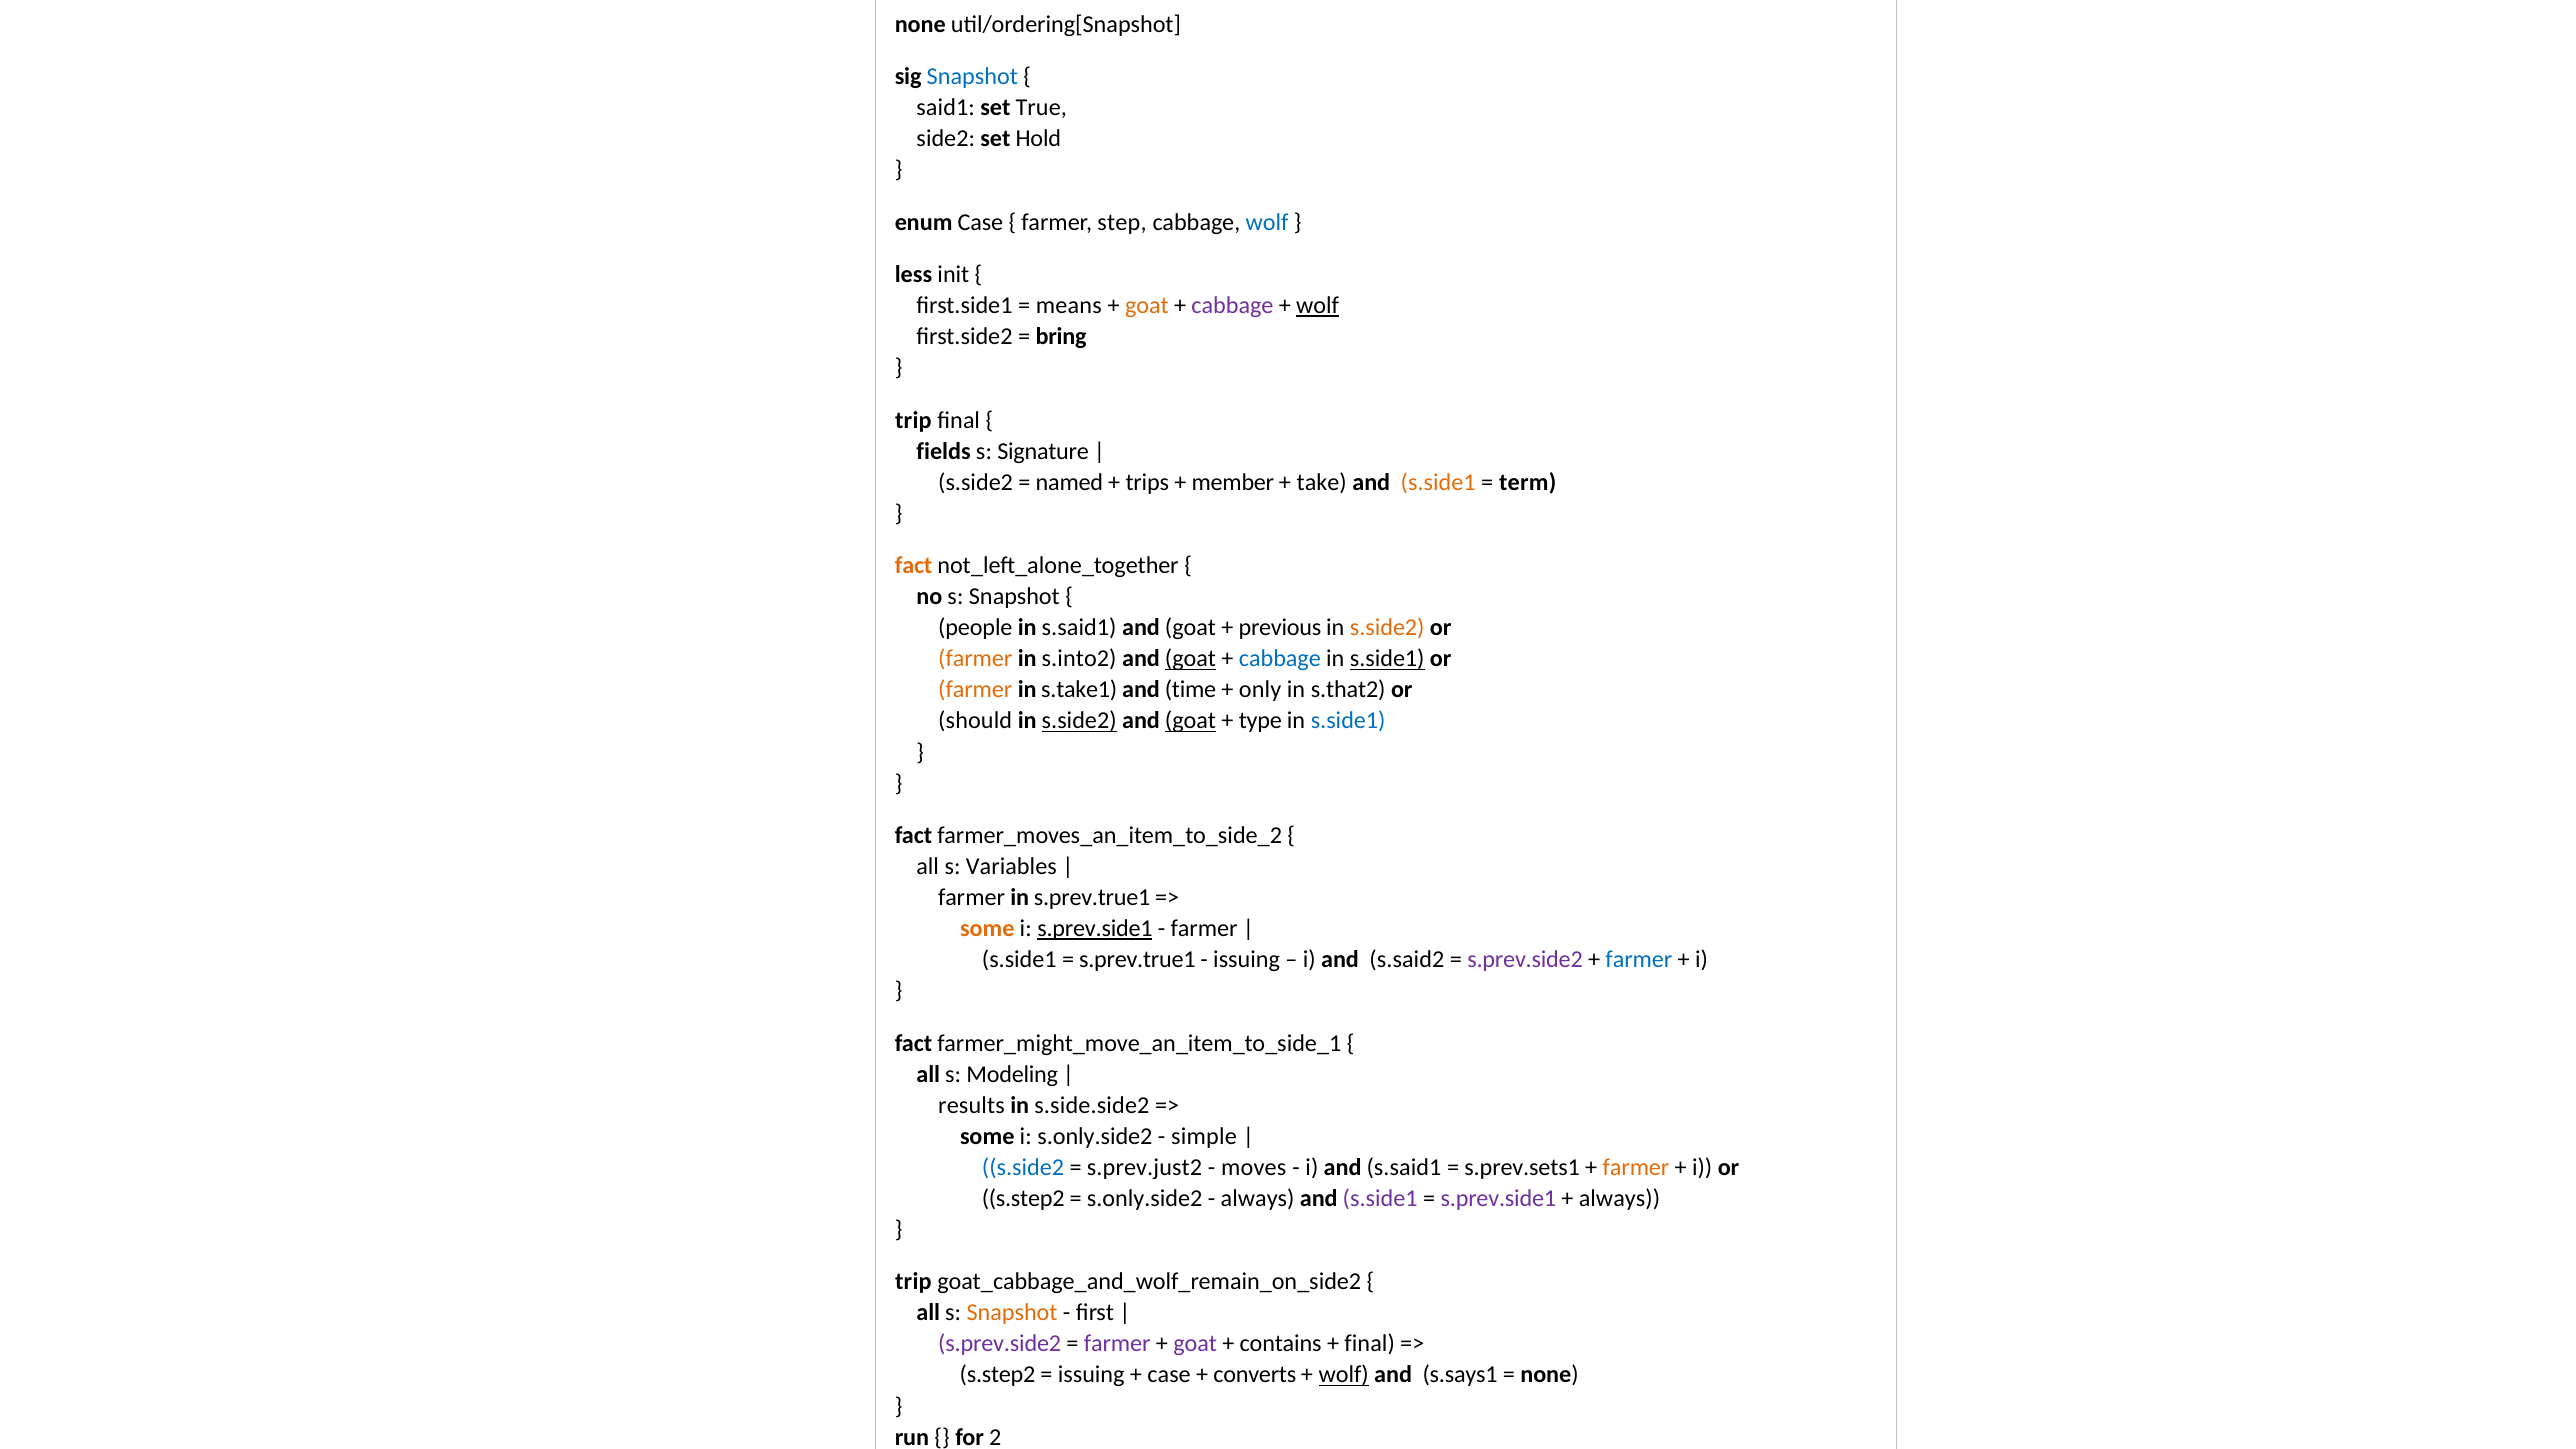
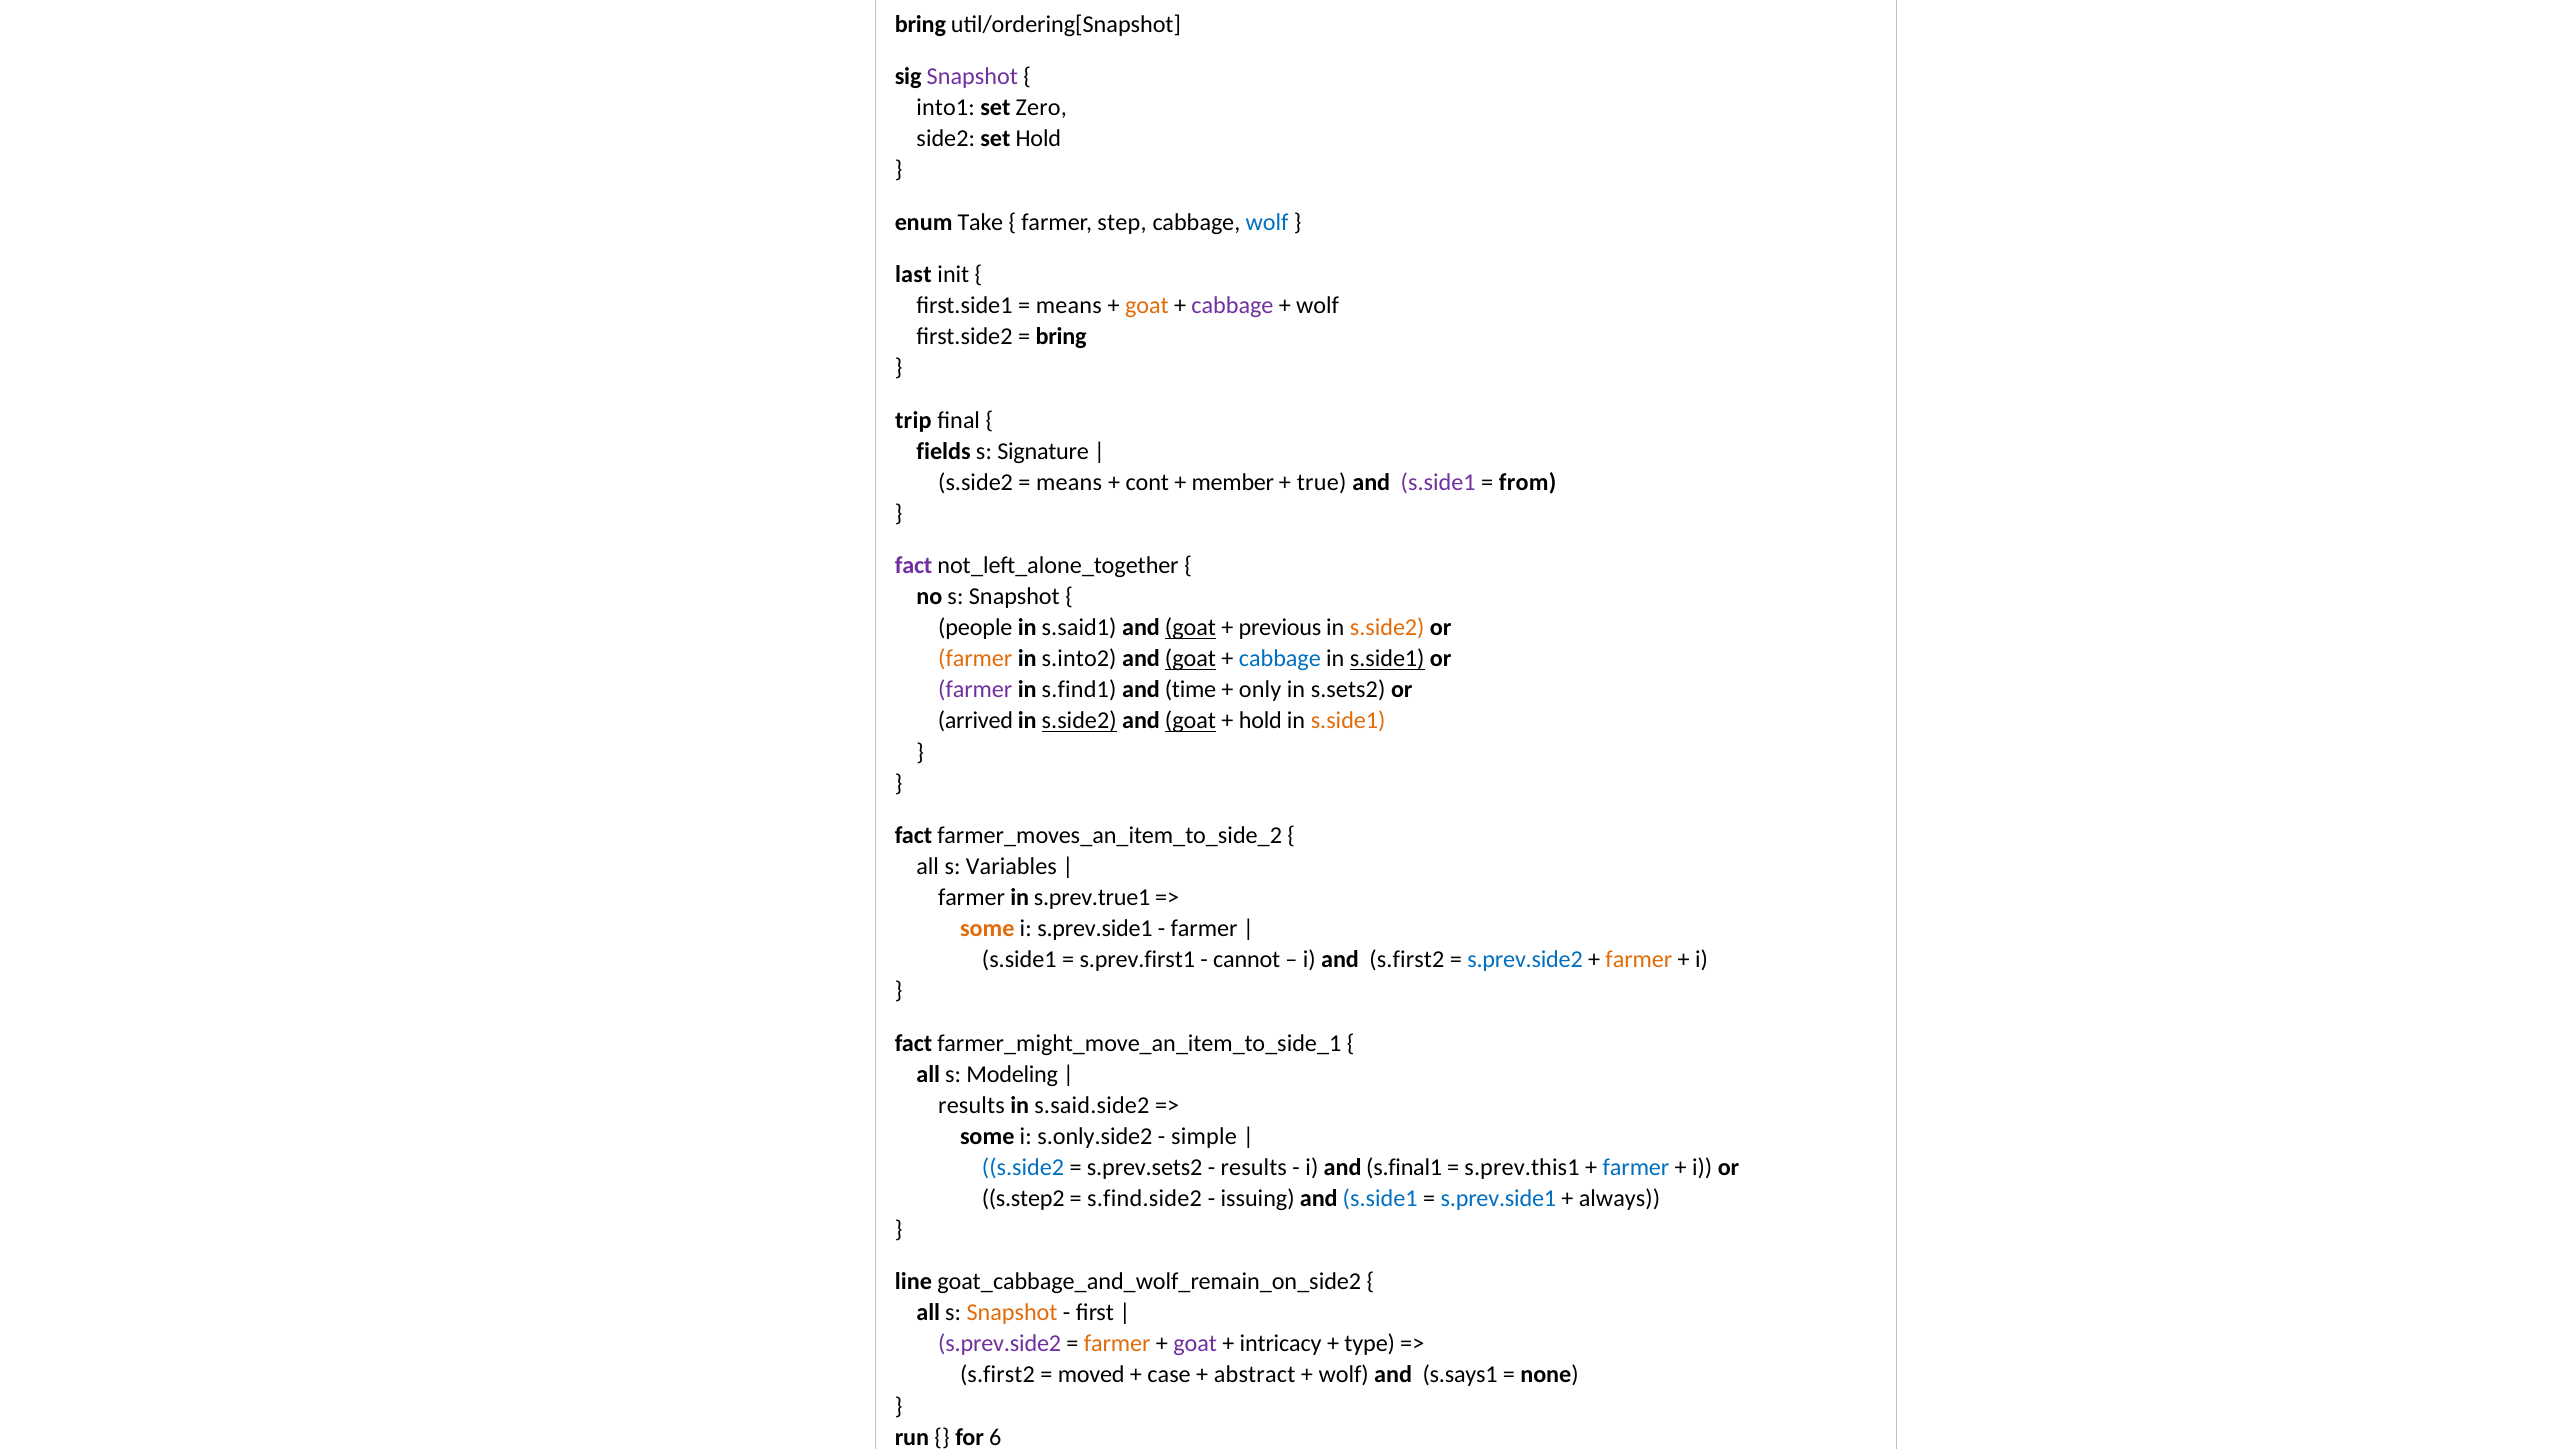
none: none -> bring (920, 24)
Snapshot colour: blue -> purple (972, 77)
said1: said1 -> into1 (946, 108)
True: True -> Zero (1041, 108)
enum Case: Case -> Take (980, 222)
less: less -> last (913, 275)
wolf underline: present -> none (1318, 306)
named: named -> means (1069, 482)
trips: trips -> cont (1147, 482)
take: take -> true (1322, 482)
s.side1 colour: orange -> purple (1438, 482)
term: term -> from (1528, 482)
fact colour: orange -> purple (914, 566)
goat underline: none -> present (1190, 628)
farmer colour: orange -> purple (975, 690)
s.take1: s.take1 -> s.find1 (1079, 690)
s.that2: s.that2 -> s.sets2 (1348, 690)
should: should -> arrived (975, 721)
type: type -> hold (1260, 721)
s.side1 colour: blue -> orange (1348, 721)
s.prev.side1 underline: present -> none (1095, 929)
s.prev.true1: s.prev.true1 -> s.prev.first1 (1137, 960)
issuing: issuing -> cannot (1247, 960)
and s.said2: s.said2 -> s.first2 (1407, 960)
s.prev.side2 colour: purple -> blue (1525, 960)
farmer colour: blue -> orange (1639, 960)
s.side.side2: s.side.side2 -> s.said.side2 (1092, 1105)
s.prev.just2: s.prev.just2 -> s.prev.sets2 (1145, 1167)
moves: moves -> results (1254, 1167)
and s.said1: s.said1 -> s.final1 (1404, 1167)
s.prev.sets1: s.prev.sets1 -> s.prev.this1 (1522, 1167)
farmer colour: orange -> blue (1636, 1167)
s.only.side2: s.only.side2 -> s.find.side2 (1144, 1198)
always: always -> issuing (1258, 1198)
s.side1 colour: purple -> blue (1380, 1198)
s.prev.side1 colour: purple -> blue (1498, 1198)
trip: trip -> line (913, 1282)
farmer colour: purple -> orange (1117, 1344)
contains: contains -> intricacy (1281, 1344)
final: final -> type (1370, 1344)
s.step2: s.step2 -> s.first2 (997, 1375)
issuing: issuing -> moved (1091, 1375)
converts: converts -> abstract (1255, 1375)
wolf underline: present -> none (1344, 1375)
2: 2 -> 6 (995, 1437)
